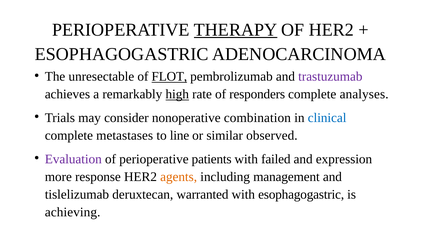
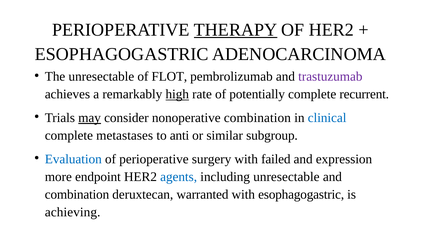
FLOT underline: present -> none (169, 77)
responders: responders -> potentially (257, 94)
analyses: analyses -> recurrent (364, 94)
may underline: none -> present (90, 118)
line: line -> anti (180, 135)
observed: observed -> subgroup (272, 135)
Evaluation colour: purple -> blue (73, 159)
patients: patients -> surgery (212, 159)
response: response -> endpoint (98, 177)
agents colour: orange -> blue (179, 177)
including management: management -> unresectable (286, 177)
tislelizumab: tislelizumab -> combination (77, 194)
